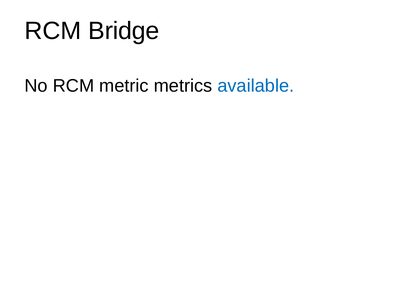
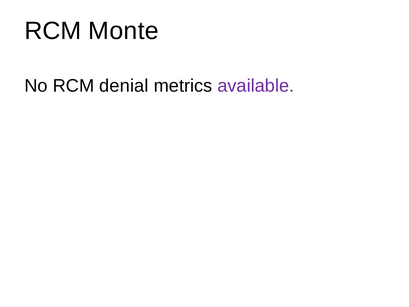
Bridge: Bridge -> Monte (124, 31)
metric: metric -> denial (124, 86)
available colour: blue -> purple (256, 86)
